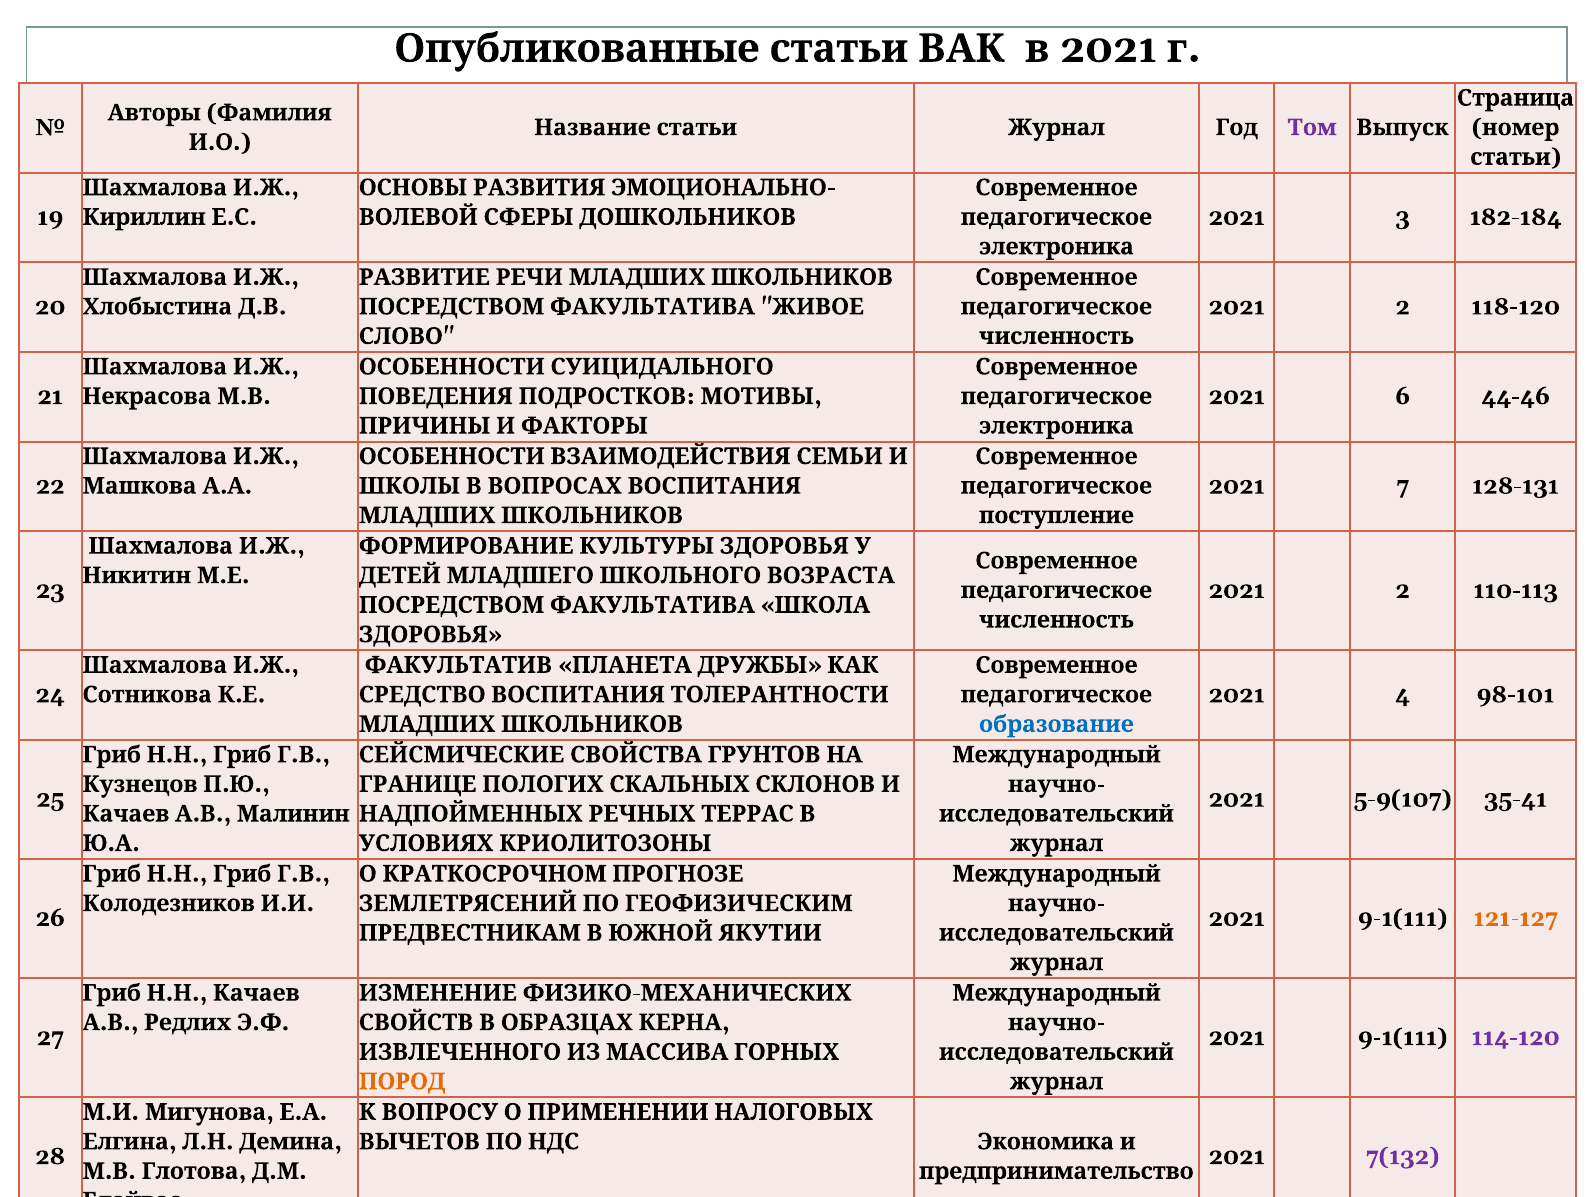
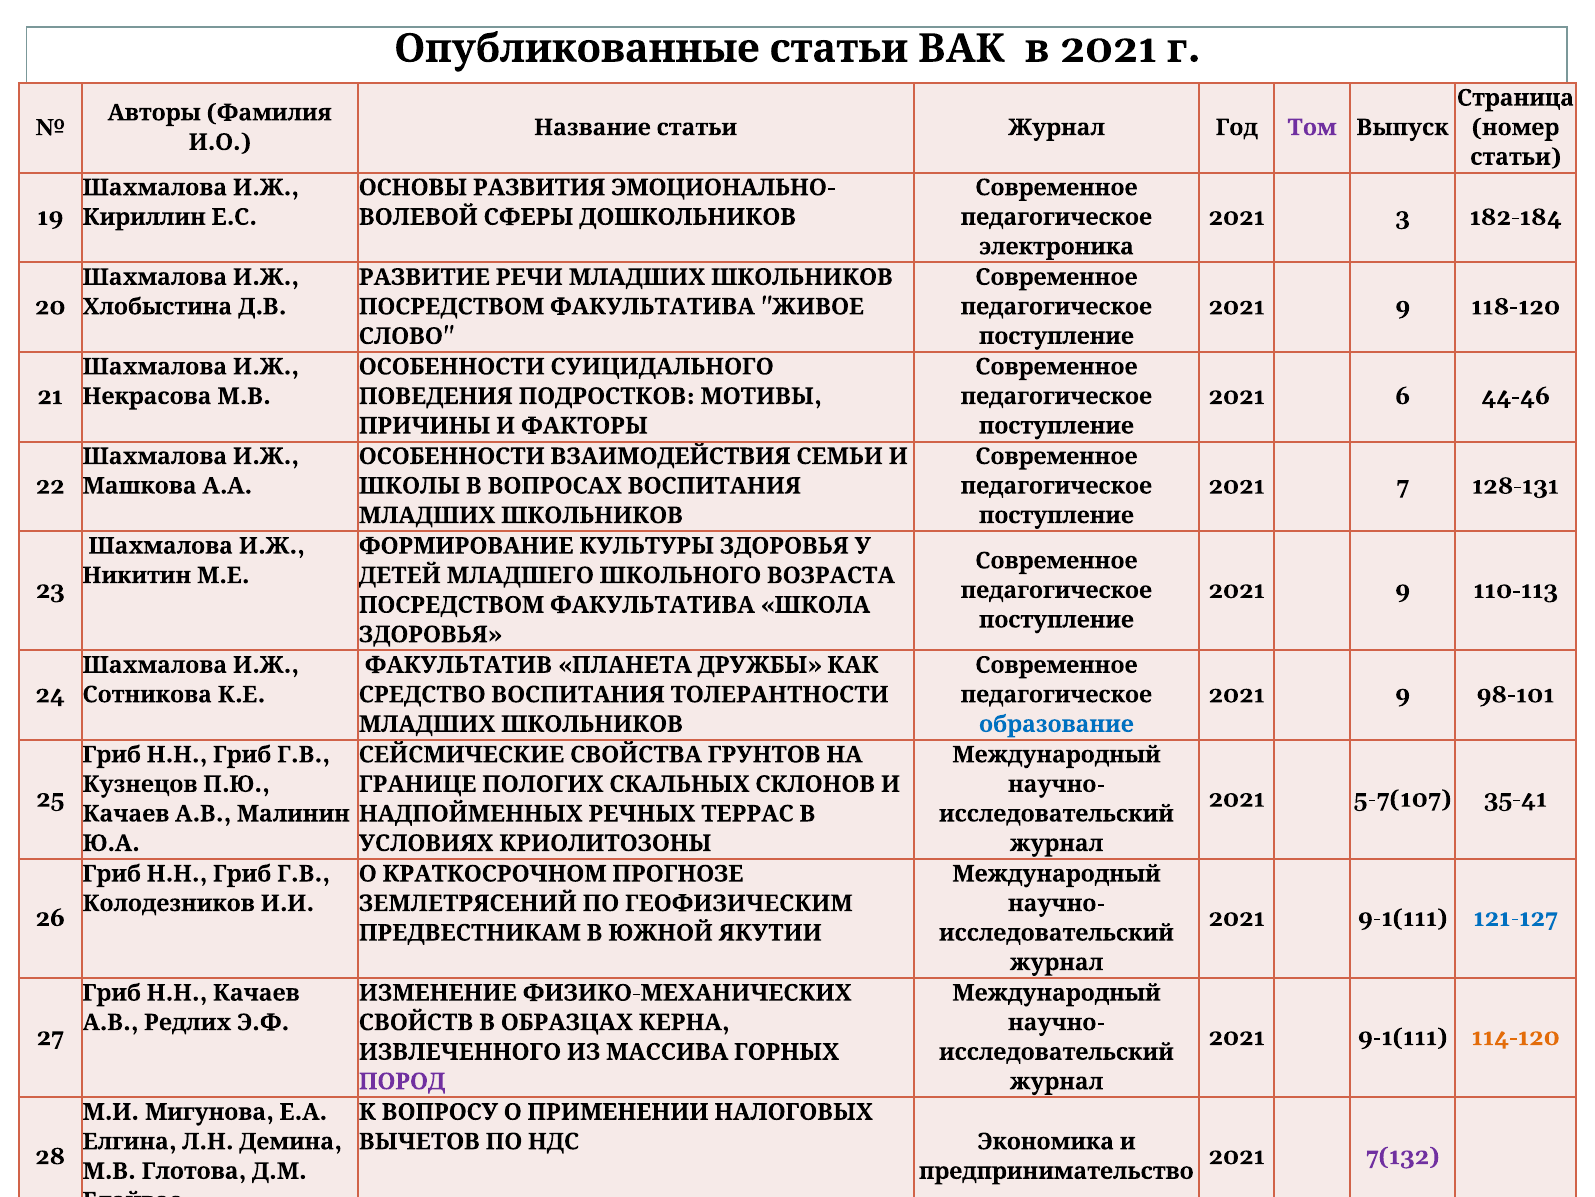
2: 2 -> 9 (1403, 307)
численность: численность -> поступление (1057, 336)
электроника: электроника -> поступление (1057, 426)
2: 2 -> 9 (1403, 590)
численность: численность -> поступление (1057, 619)
4: 4 -> 9 (1403, 694)
5-9(107: 5-9(107 -> 5-7(107 (1403, 799)
121-127 colour: orange -> blue (1516, 918)
114-120 colour: purple -> orange (1516, 1037)
ПОРОД colour: orange -> purple (402, 1081)
